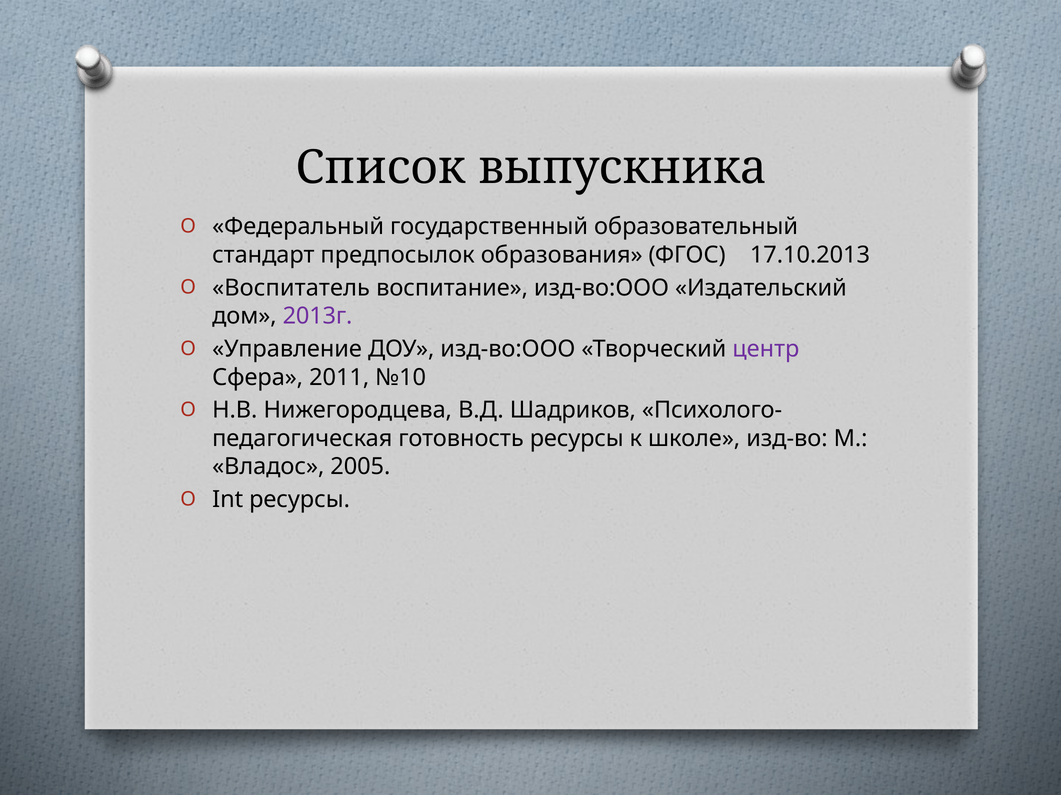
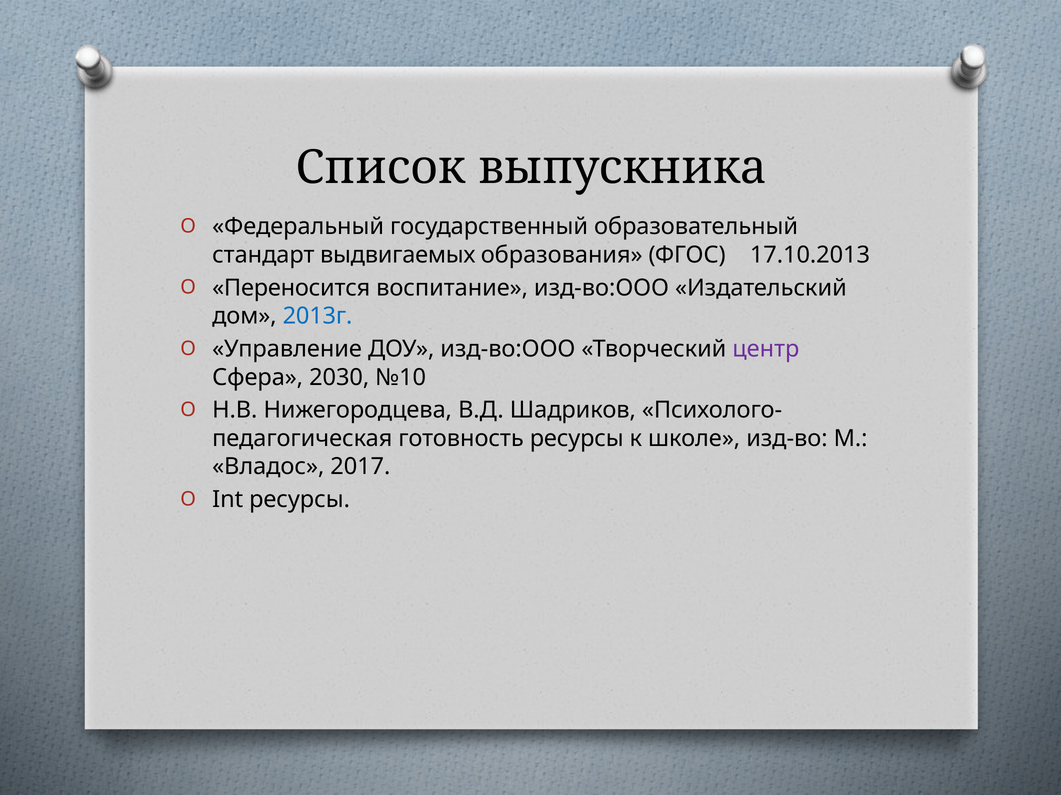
предпосылок: предпосылок -> выдвигаемых (398, 255)
Воспитатель: Воспитатель -> Переносится (291, 288)
2013г colour: purple -> blue (318, 316)
2011: 2011 -> 2030 (339, 378)
2005: 2005 -> 2017 (360, 467)
